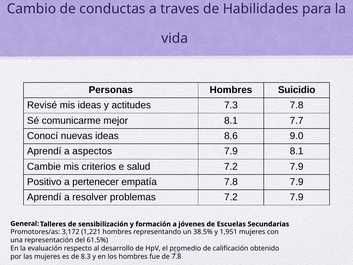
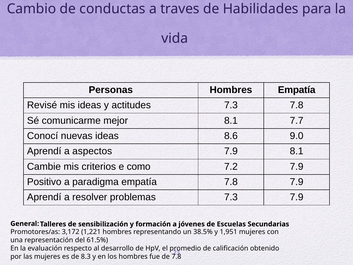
Hombres Suicidio: Suicidio -> Empatía (297, 90)
salud: salud -> como (139, 166)
pertenecer: pertenecer -> paradigma (95, 182)
problemas 7.2: 7.2 -> 7.3 (231, 197)
